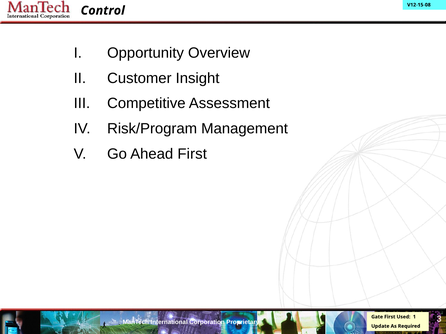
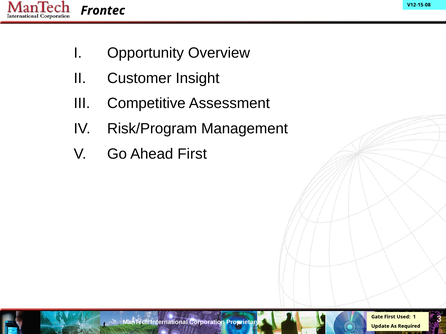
Control: Control -> Frontec (103, 11)
